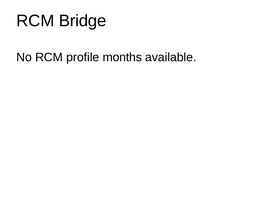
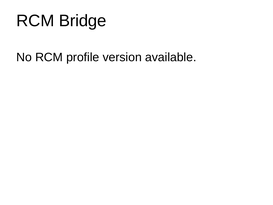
months: months -> version (122, 57)
